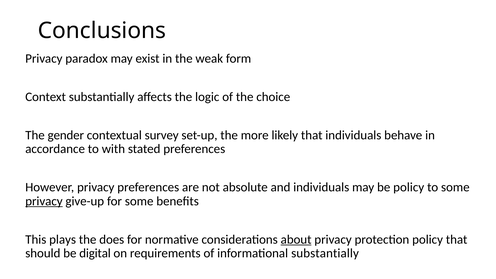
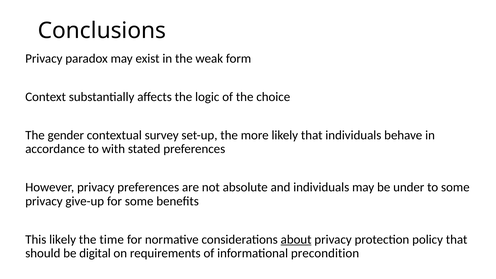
be policy: policy -> under (409, 187)
privacy underline: present -> none (44, 201)
This plays: plays -> likely (63, 239)
does: does -> time (112, 239)
informational substantially: substantially -> precondition (325, 253)
